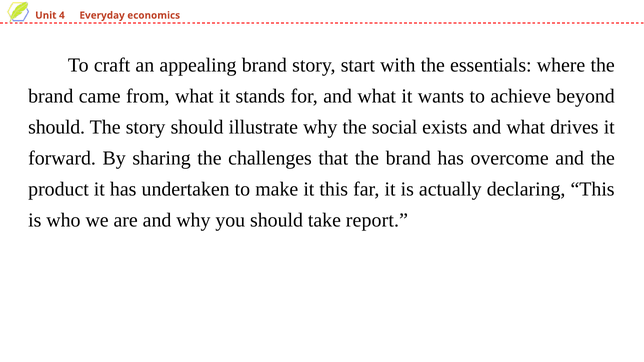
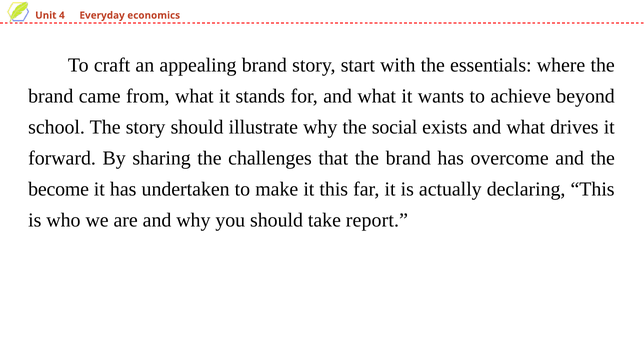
should: should -> school (57, 127)
product: product -> become (59, 189)
